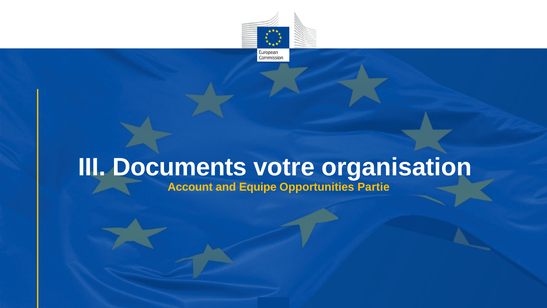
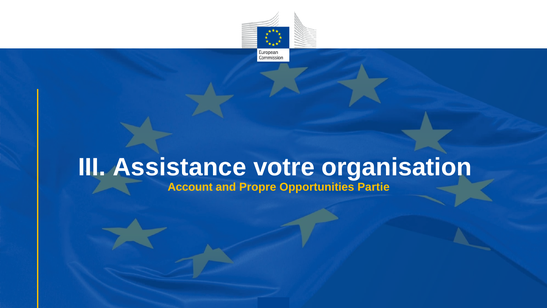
Documents: Documents -> Assistance (180, 167)
Equipe: Equipe -> Propre (258, 187)
